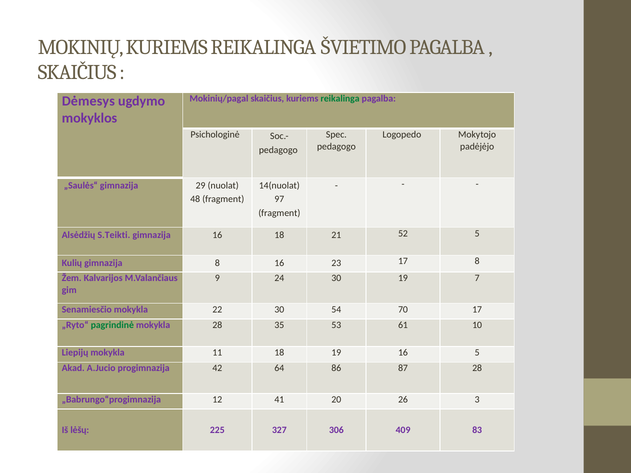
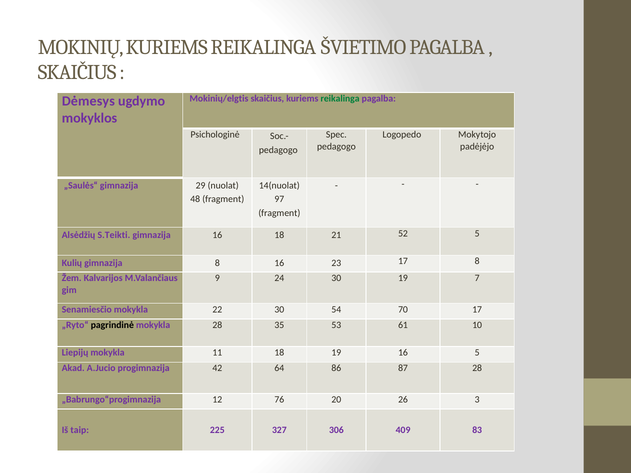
Mokinių/pagal: Mokinių/pagal -> Mokinių/elgtis (219, 99)
pagrindinė colour: green -> black (112, 325)
41: 41 -> 76 (279, 400)
lėšų: lėšų -> taip (80, 430)
